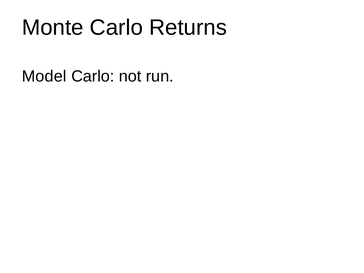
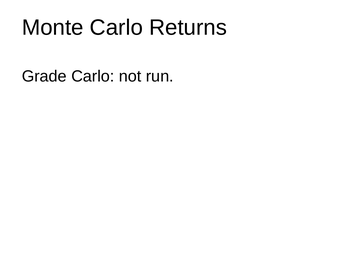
Model: Model -> Grade (44, 76)
